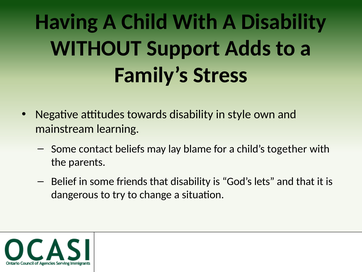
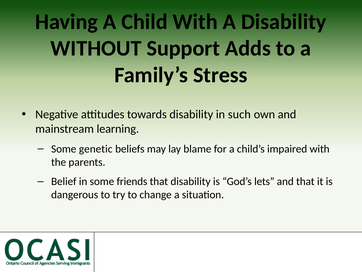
style: style -> such (239, 114)
contact: contact -> genetic (96, 149)
together: together -> impaired (287, 149)
